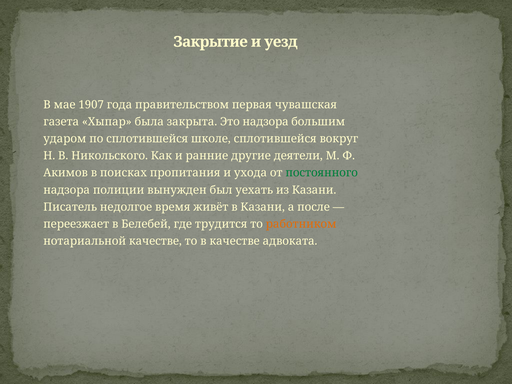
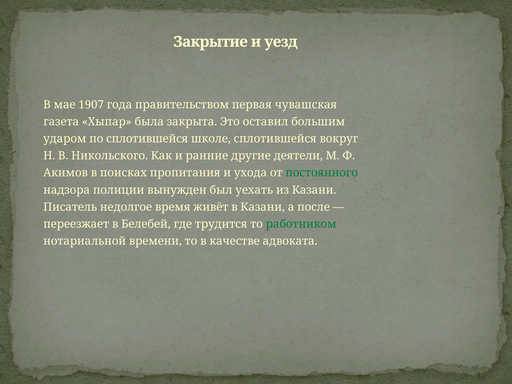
Это надзора: надзора -> оставил (265, 122)
работником colour: orange -> green (301, 224)
нотариальной качестве: качестве -> времени (155, 241)
